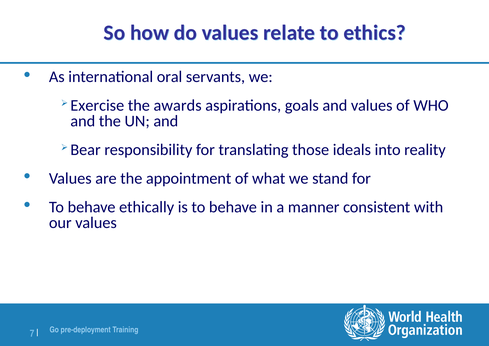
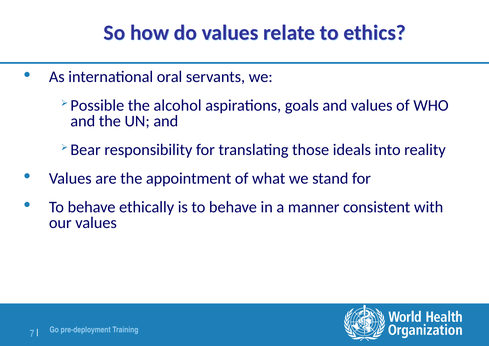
Exercise: Exercise -> Possible (97, 105)
awards: awards -> alcohol (178, 105)
